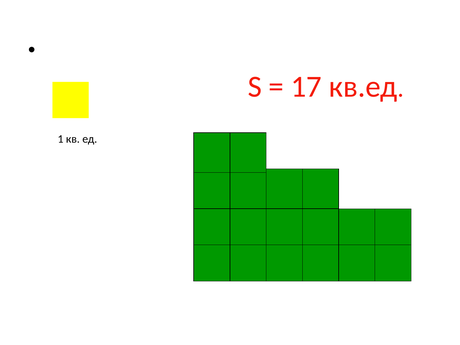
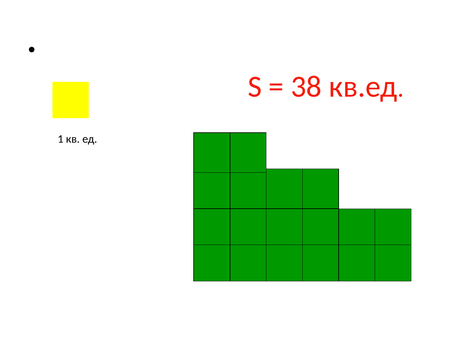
17: 17 -> 38 (306, 87)
